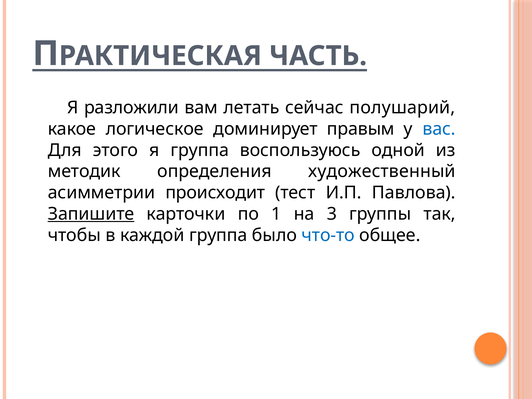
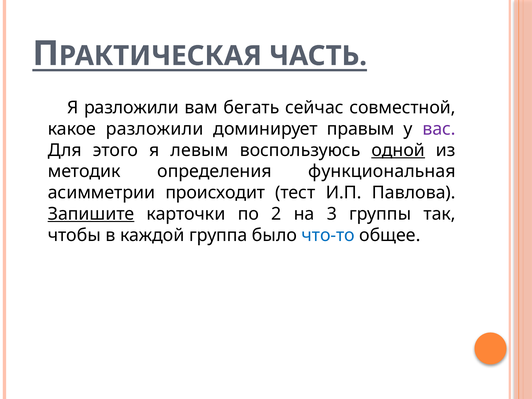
летать: летать -> бегать (252, 108)
полушарий: полушарий -> совместной (403, 108)
какое логическое: логическое -> разложили (155, 129)
вас colour: blue -> purple (439, 129)
я группа: группа -> левым (200, 150)
одной underline: none -> present (398, 150)
художественный: художественный -> функциональная (382, 171)
1: 1 -> 2 (276, 214)
